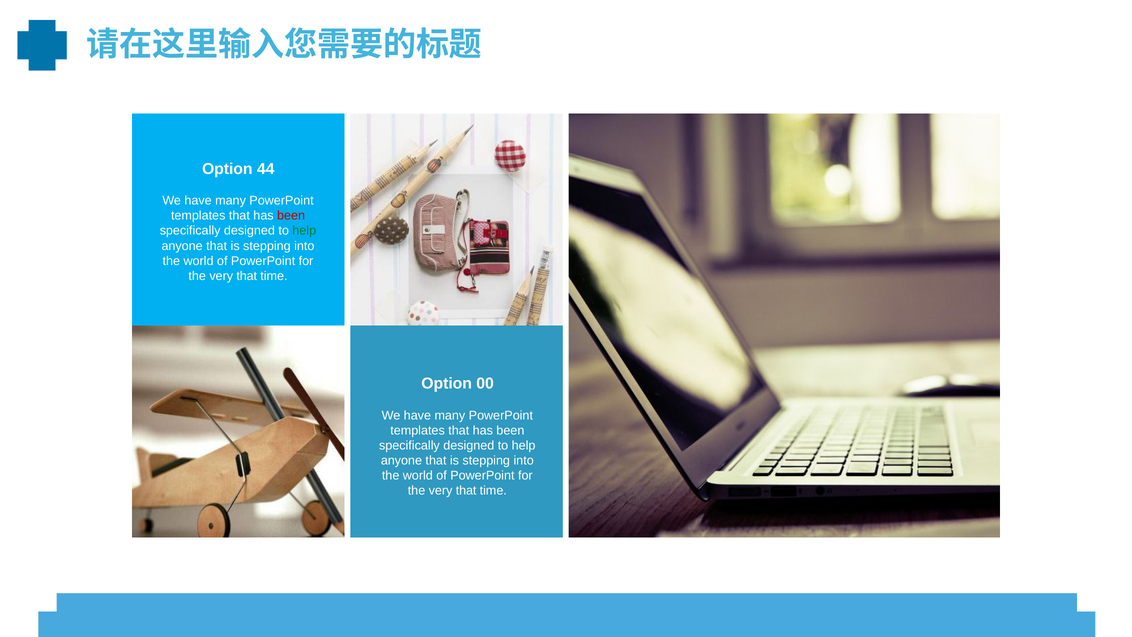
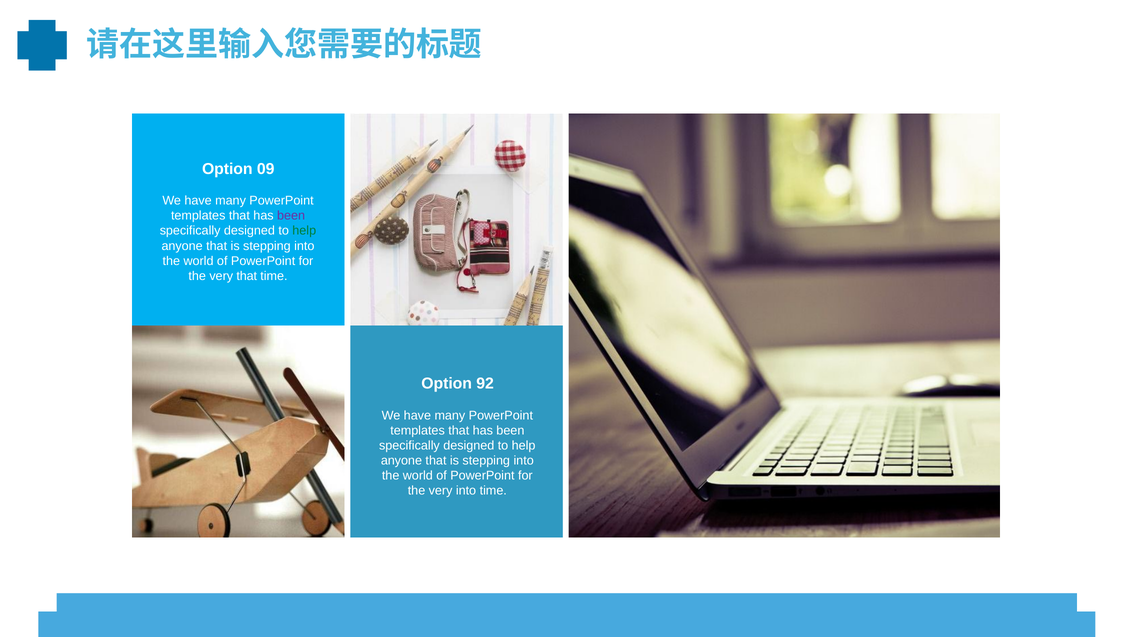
44: 44 -> 09 (266, 169)
been colour: red -> purple (291, 216)
00: 00 -> 92 (485, 383)
that: that -> into (466, 491)
